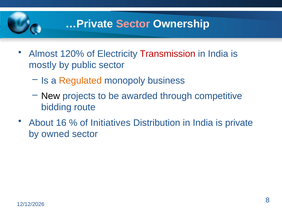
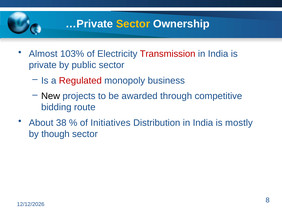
Sector colour: pink -> yellow (133, 24)
120%: 120% -> 103% (72, 54)
mostly: mostly -> private (43, 65)
Regulated colour: orange -> red (80, 81)
16: 16 -> 38 (61, 123)
private: private -> mostly (239, 123)
owned: owned -> though (55, 134)
